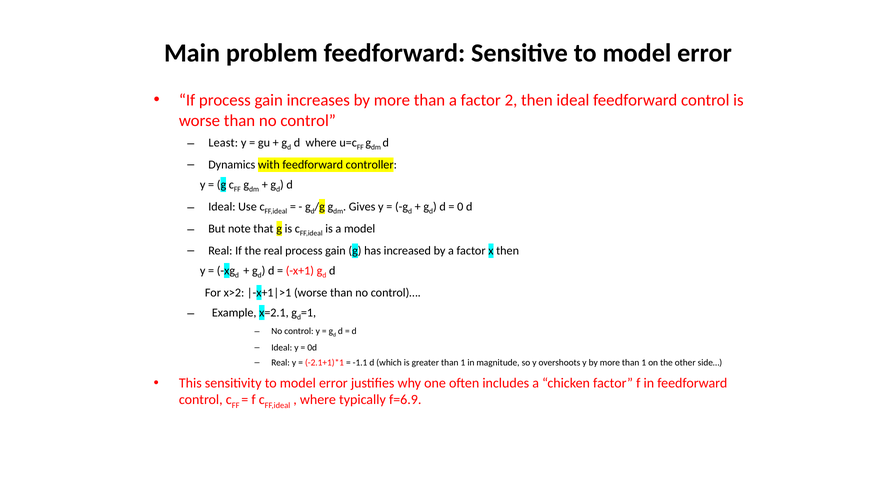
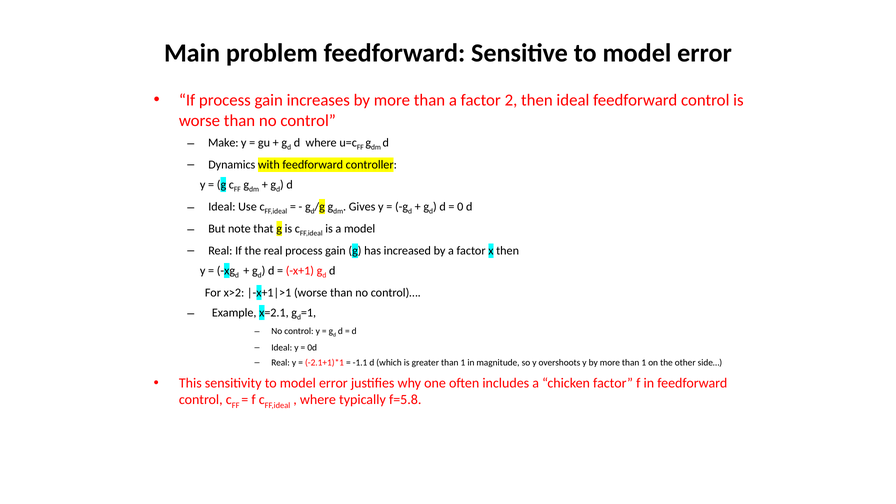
Least: Least -> Make (223, 143)
f=6.9: f=6.9 -> f=5.8 (405, 400)
